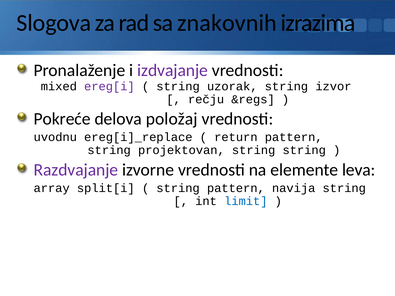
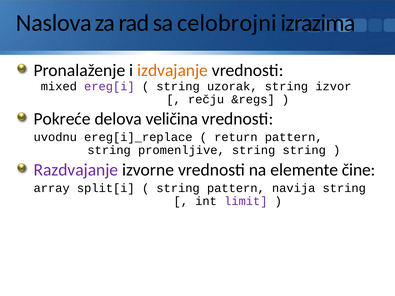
Slogova: Slogova -> Naslova (54, 23)
znakovnih: znakovnih -> celobrojni (227, 23)
izdvajanje colour: purple -> orange (173, 70)
položaj: položaj -> veličina (172, 119)
projektovan: projektovan -> promenljive (181, 150)
leva: leva -> čine (359, 170)
limit colour: blue -> purple (246, 201)
